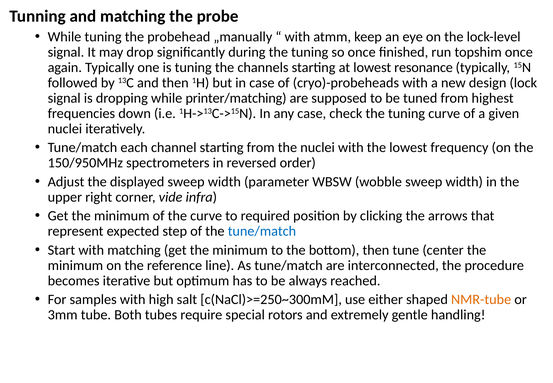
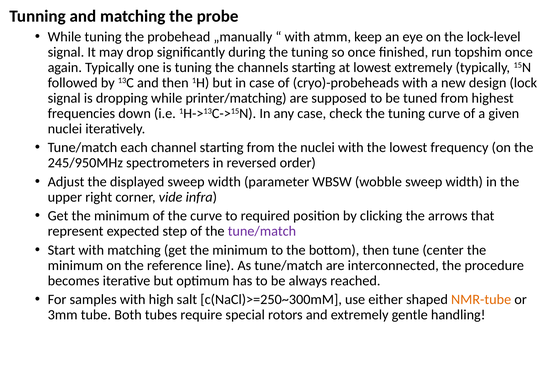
lowest resonance: resonance -> extremely (423, 67)
150/950MHz: 150/950MHz -> 245/950MHz (85, 163)
tune/match colour: blue -> purple (262, 231)
